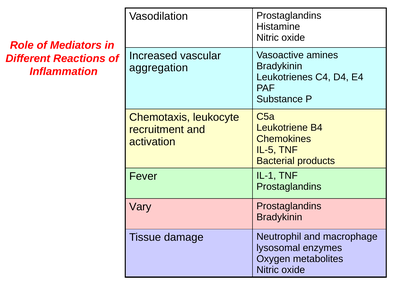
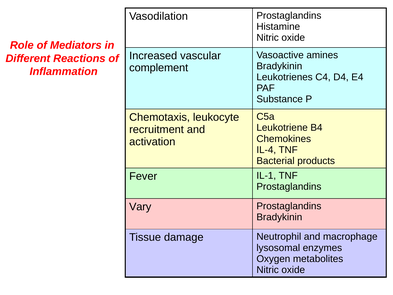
aggregation: aggregation -> complement (159, 68)
IL-5: IL-5 -> IL-4 (266, 150)
